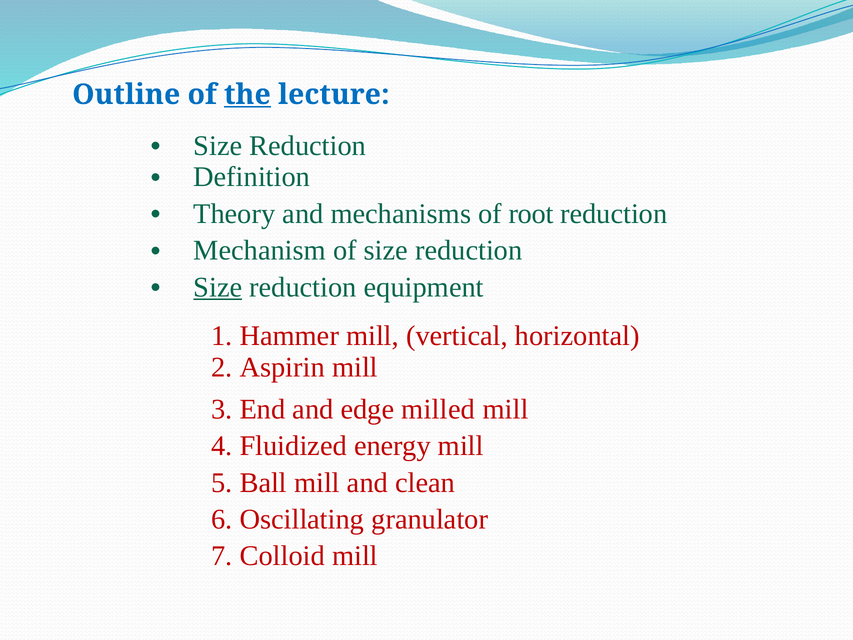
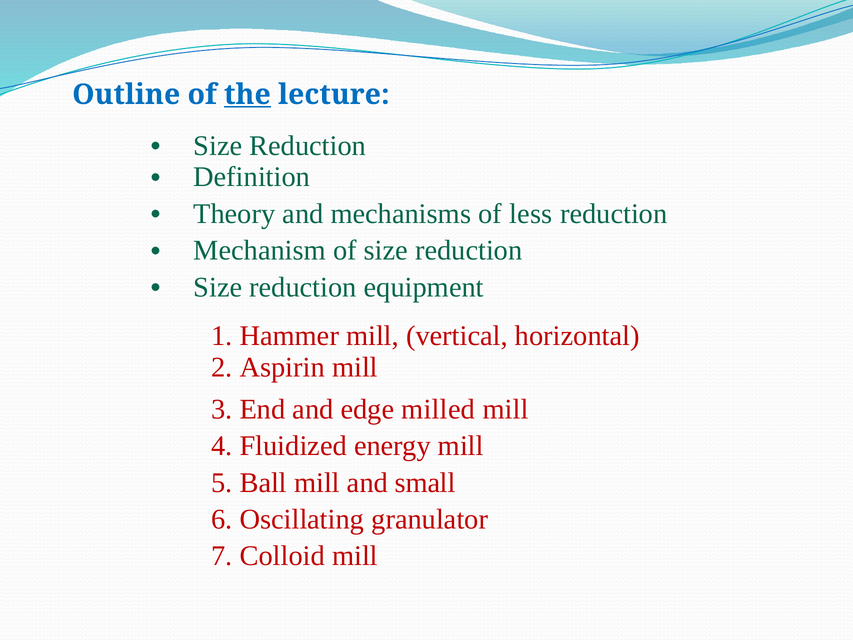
root: root -> less (531, 214)
Size underline: present -> none (218, 287)
clean: clean -> small (425, 482)
